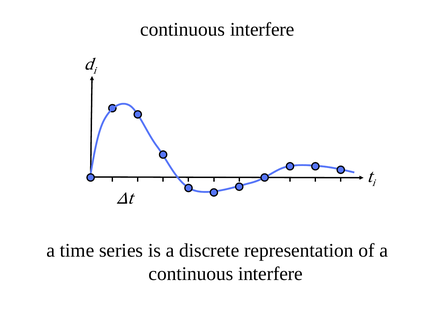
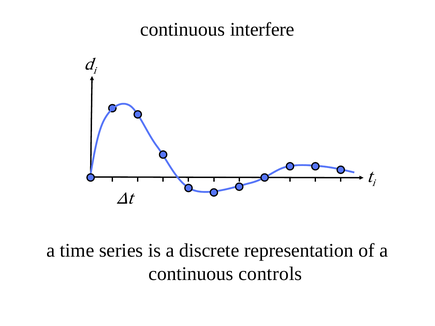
interfere: interfere -> controls (270, 274)
